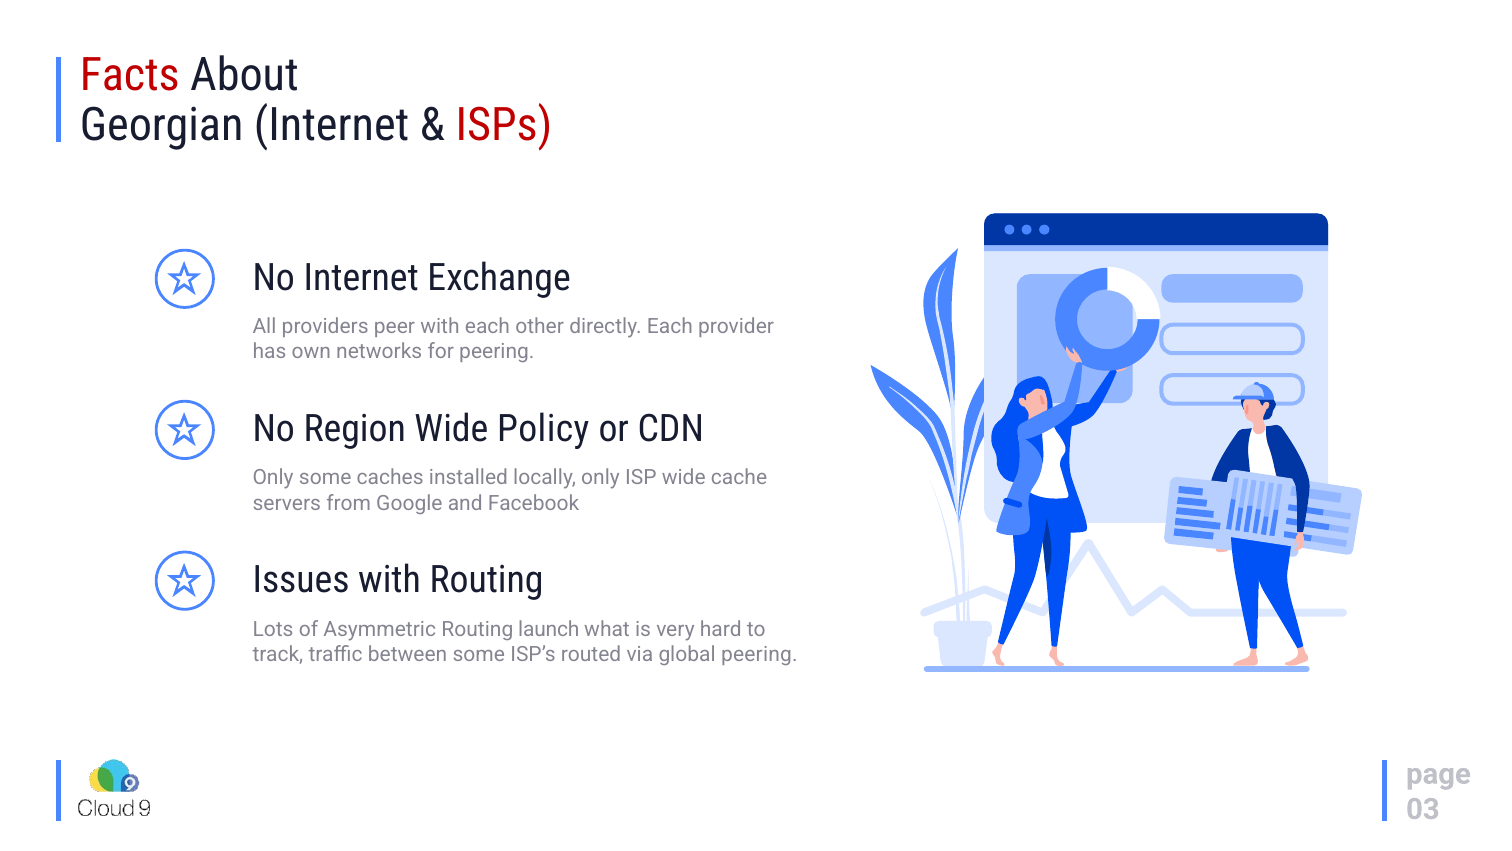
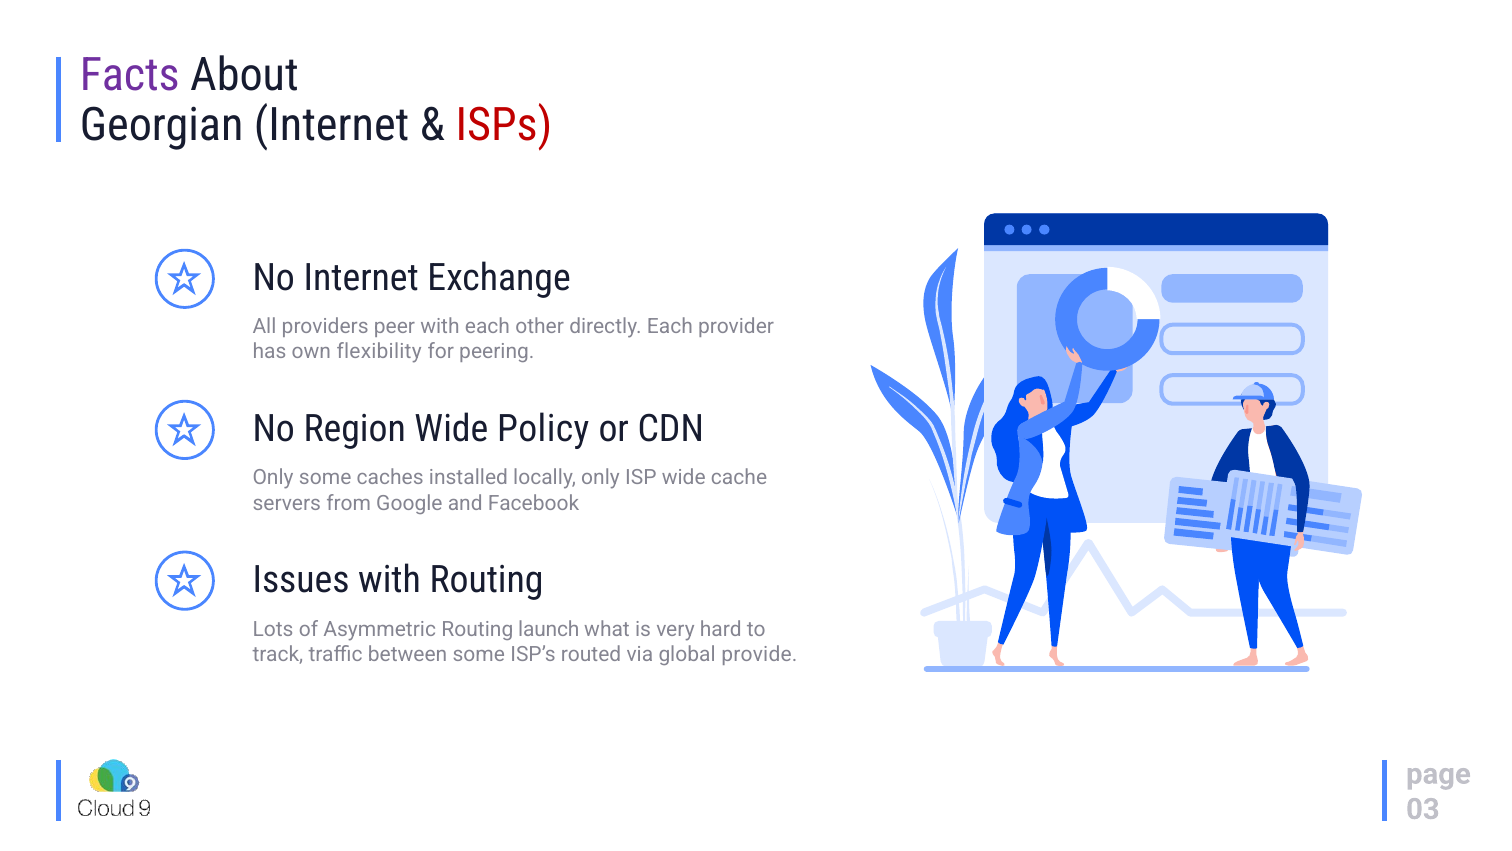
Facts colour: red -> purple (130, 76)
networks: networks -> flexibility (379, 352)
global peering: peering -> provide (759, 654)
